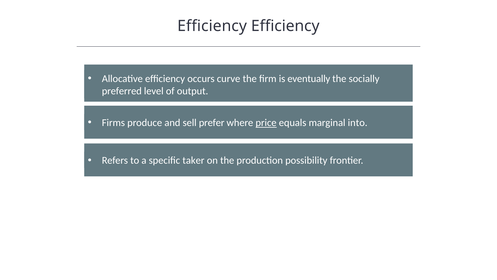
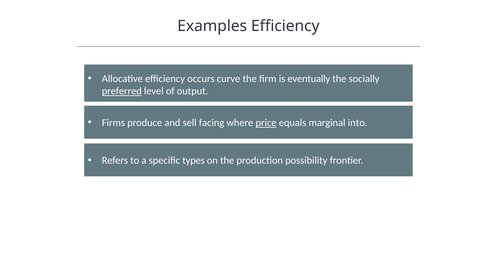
Efficiency: Efficiency -> Examples (212, 26)
preferred underline: none -> present (122, 91)
prefer: prefer -> facing (212, 123)
taker: taker -> types (194, 160)
